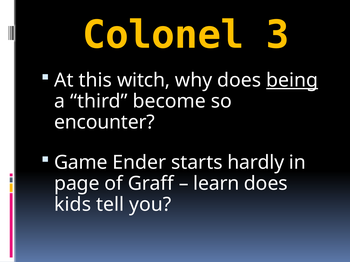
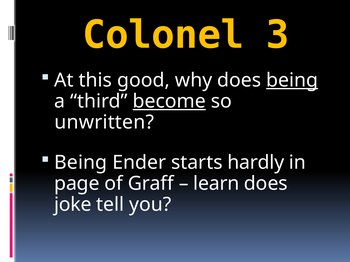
witch: witch -> good (143, 80)
become underline: none -> present (169, 101)
encounter: encounter -> unwritten (104, 122)
Game: Game -> Being (81, 163)
kids: kids -> joke (73, 205)
